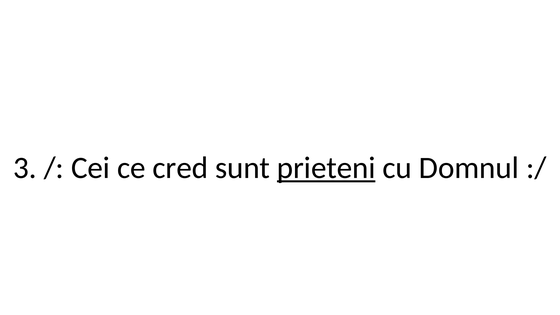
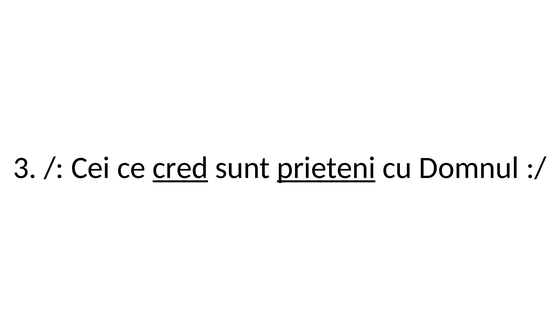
cred underline: none -> present (180, 168)
